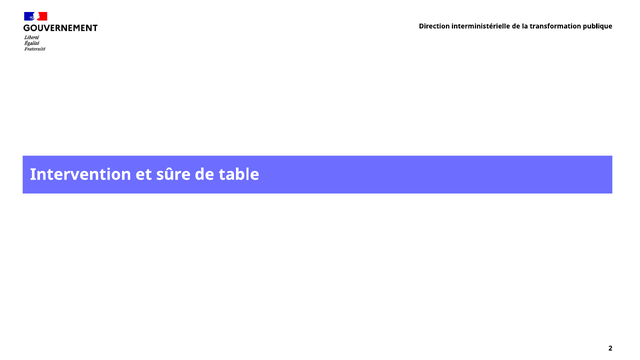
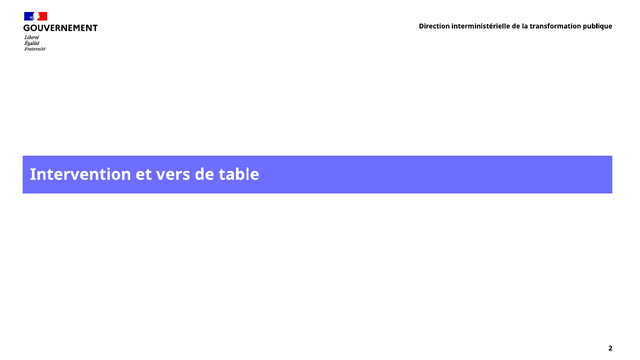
sûre: sûre -> vers (173, 174)
